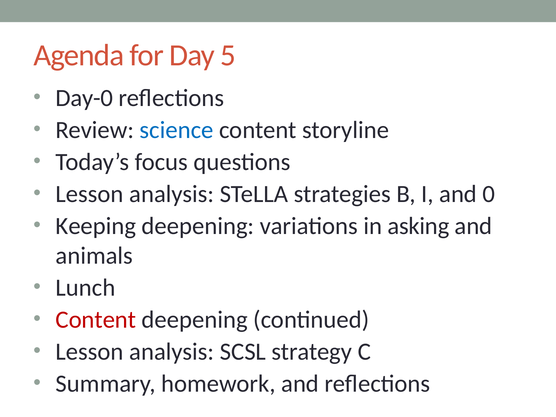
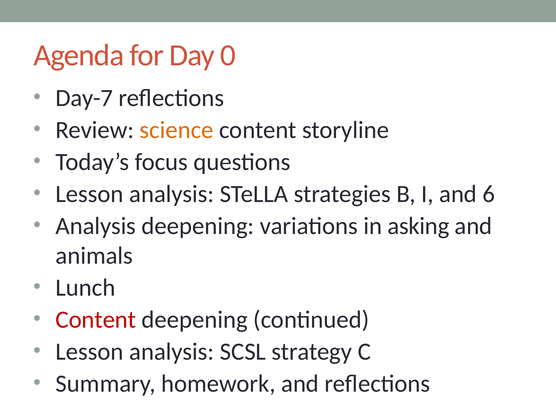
5: 5 -> 0 (228, 55)
Day-0: Day-0 -> Day-7 (84, 98)
science colour: blue -> orange (177, 130)
0: 0 -> 6 (489, 194)
Keeping: Keeping -> Analysis (96, 226)
